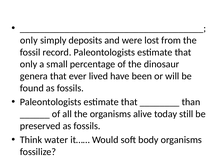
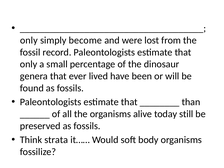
deposits: deposits -> become (85, 40)
water: water -> strata (56, 140)
